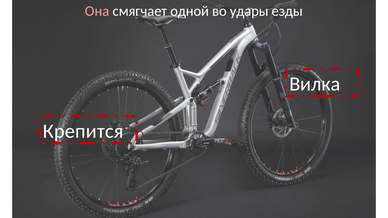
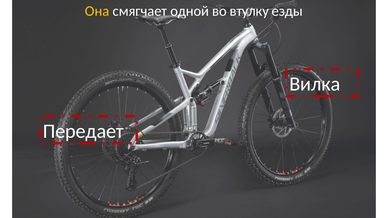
Она colour: pink -> yellow (97, 11)
удары: удары -> втулку (249, 11)
Крепится: Крепится -> Передает (83, 131)
